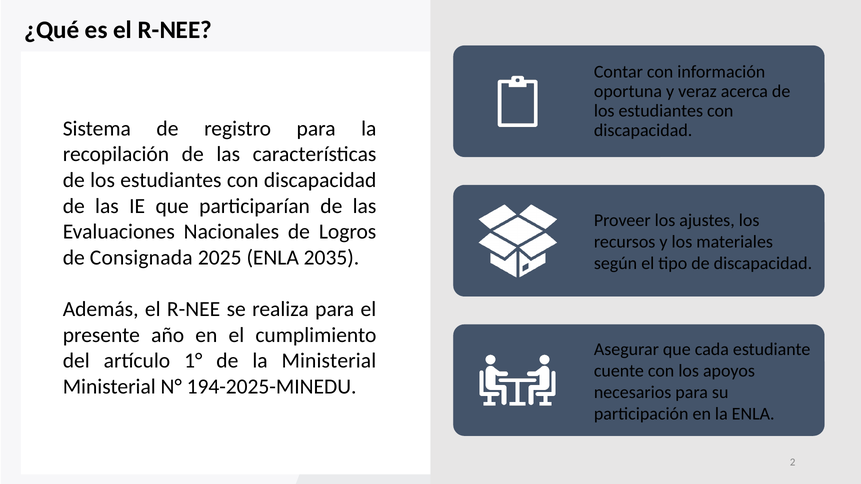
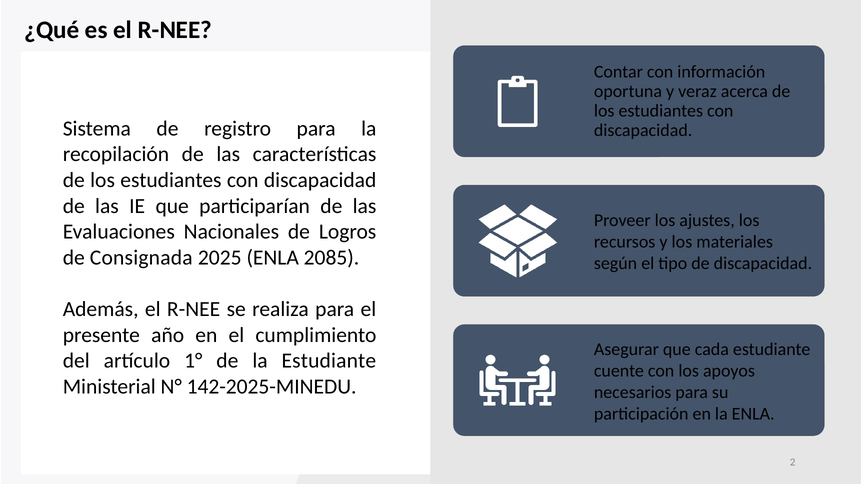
2035: 2035 -> 2085 (331, 258)
la Ministerial: Ministerial -> Estudiante (329, 361)
194-2025-MINEDU: 194-2025-MINEDU -> 142-2025-MINEDU (272, 387)
